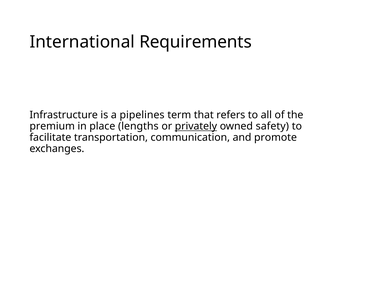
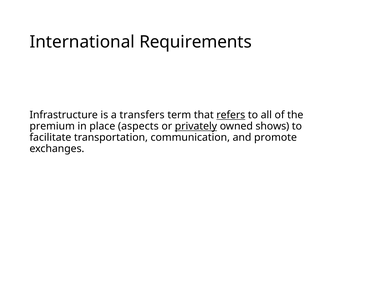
pipelines: pipelines -> transfers (142, 115)
refers underline: none -> present (231, 115)
lengths: lengths -> aspects (138, 126)
safety: safety -> shows (272, 126)
